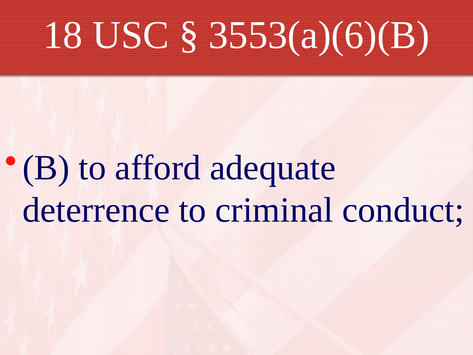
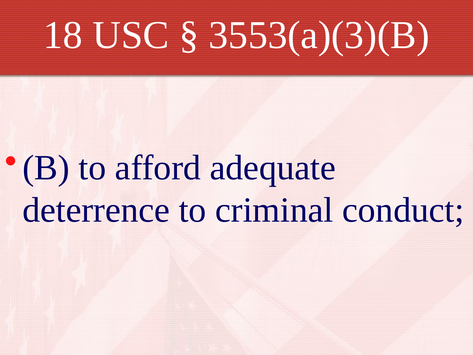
3553(a)(6)(B: 3553(a)(6)(B -> 3553(a)(3)(B (319, 35)
